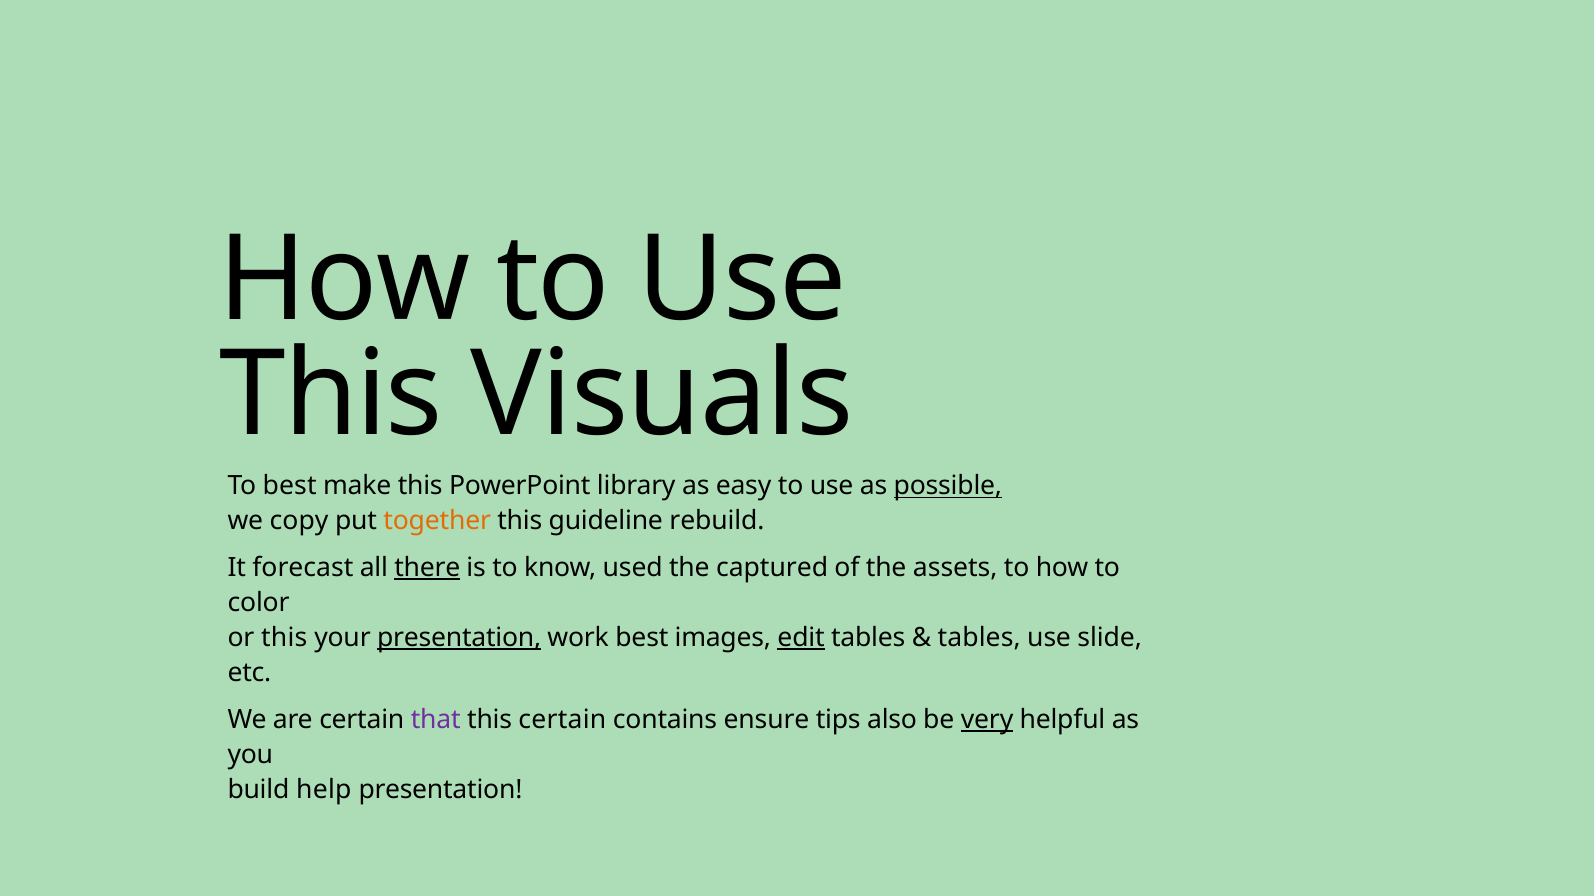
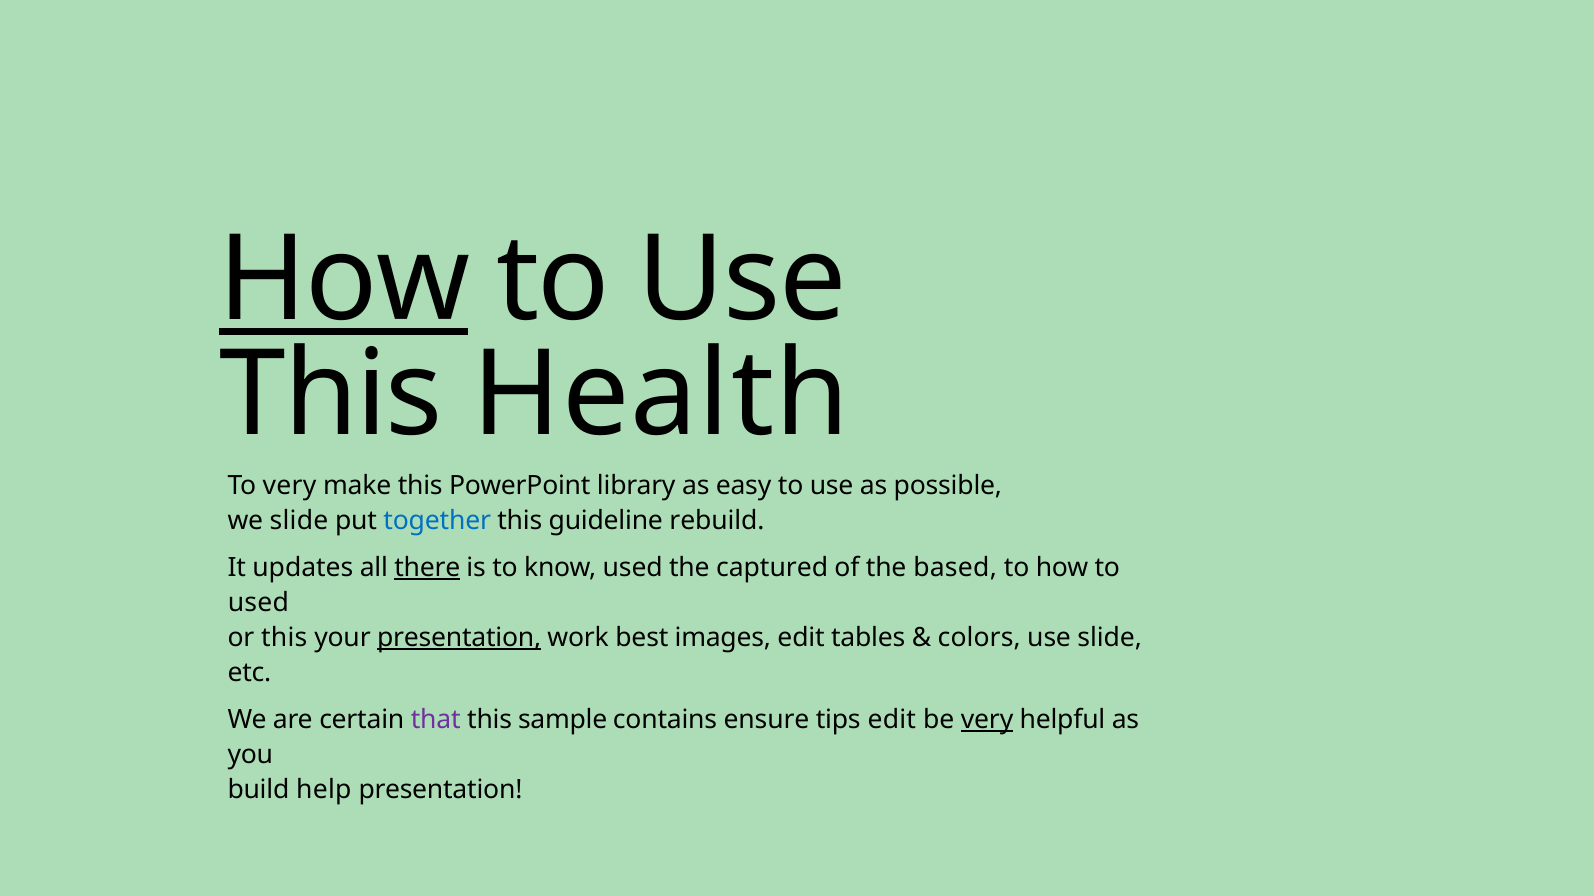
How underline: none -> present (345, 281)
Visuals: Visuals -> Health (661, 395)
To best: best -> very (290, 487)
possible underline: present -> none (948, 487)
we copy: copy -> slide (299, 522)
together colour: orange -> blue (437, 522)
forecast: forecast -> updates (303, 568)
assets: assets -> based (955, 568)
color: color -> used (258, 603)
edit underline: present -> none (801, 638)
tables: tables -> colors (979, 638)
this certain: certain -> sample (563, 720)
tips also: also -> edit (892, 720)
